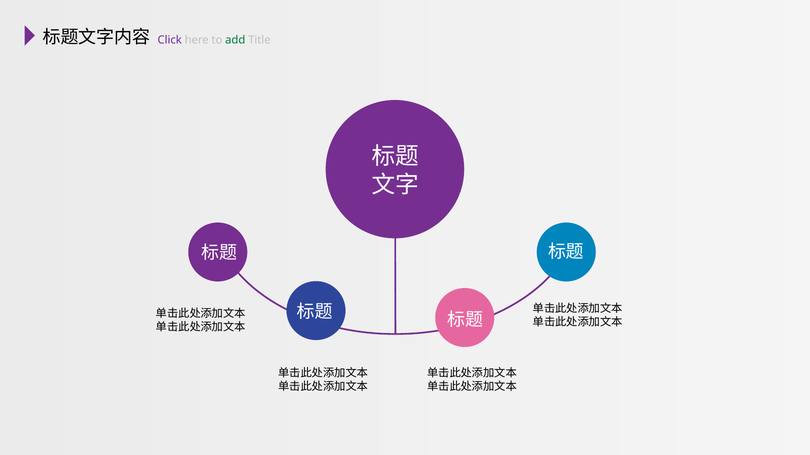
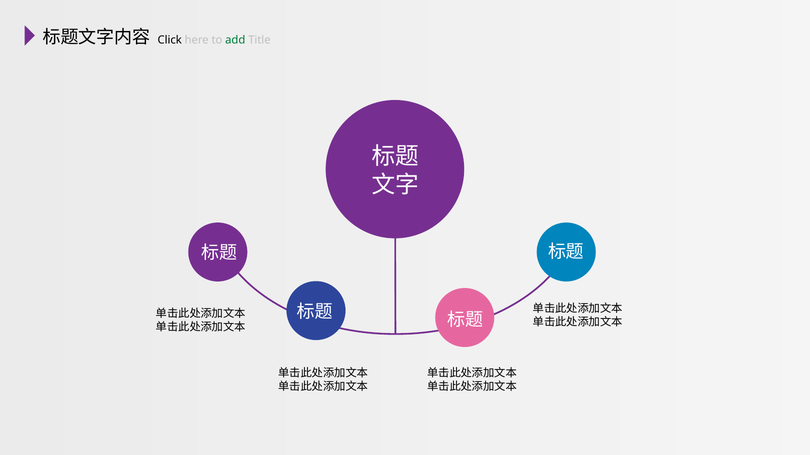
Click colour: purple -> black (170, 40)
